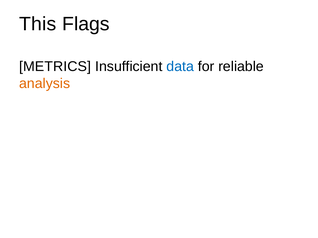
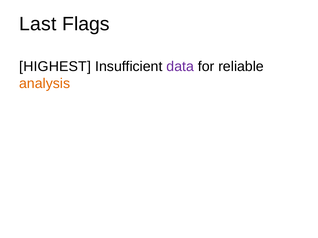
This: This -> Last (38, 24)
METRICS: METRICS -> HIGHEST (55, 67)
data colour: blue -> purple (180, 67)
